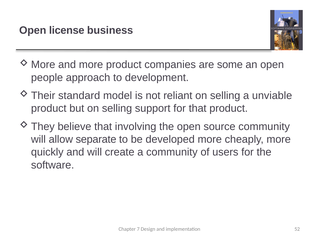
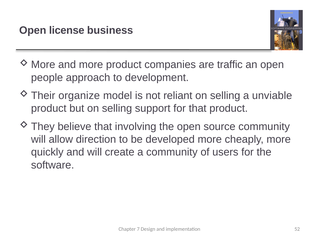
some: some -> traffic (230, 65)
standard: standard -> organize (79, 95)
separate: separate -> direction (96, 139)
